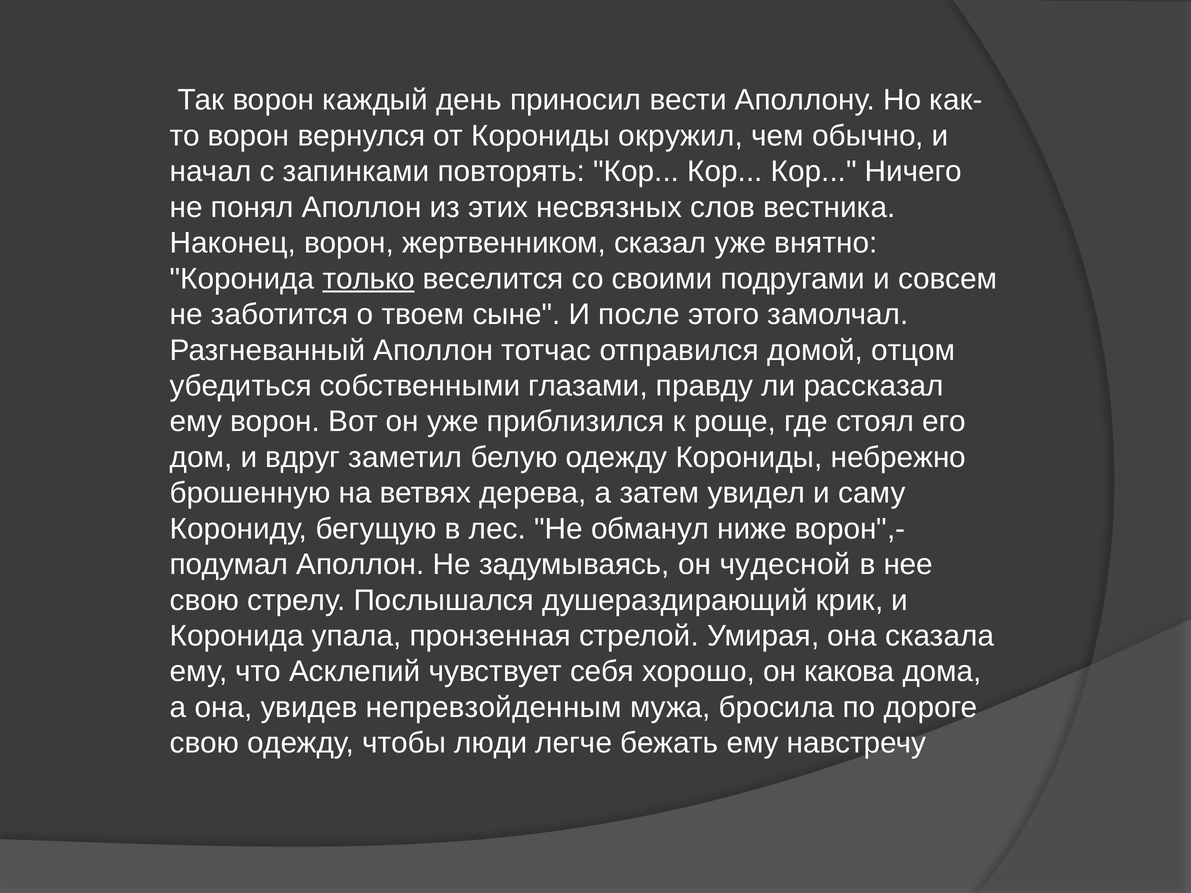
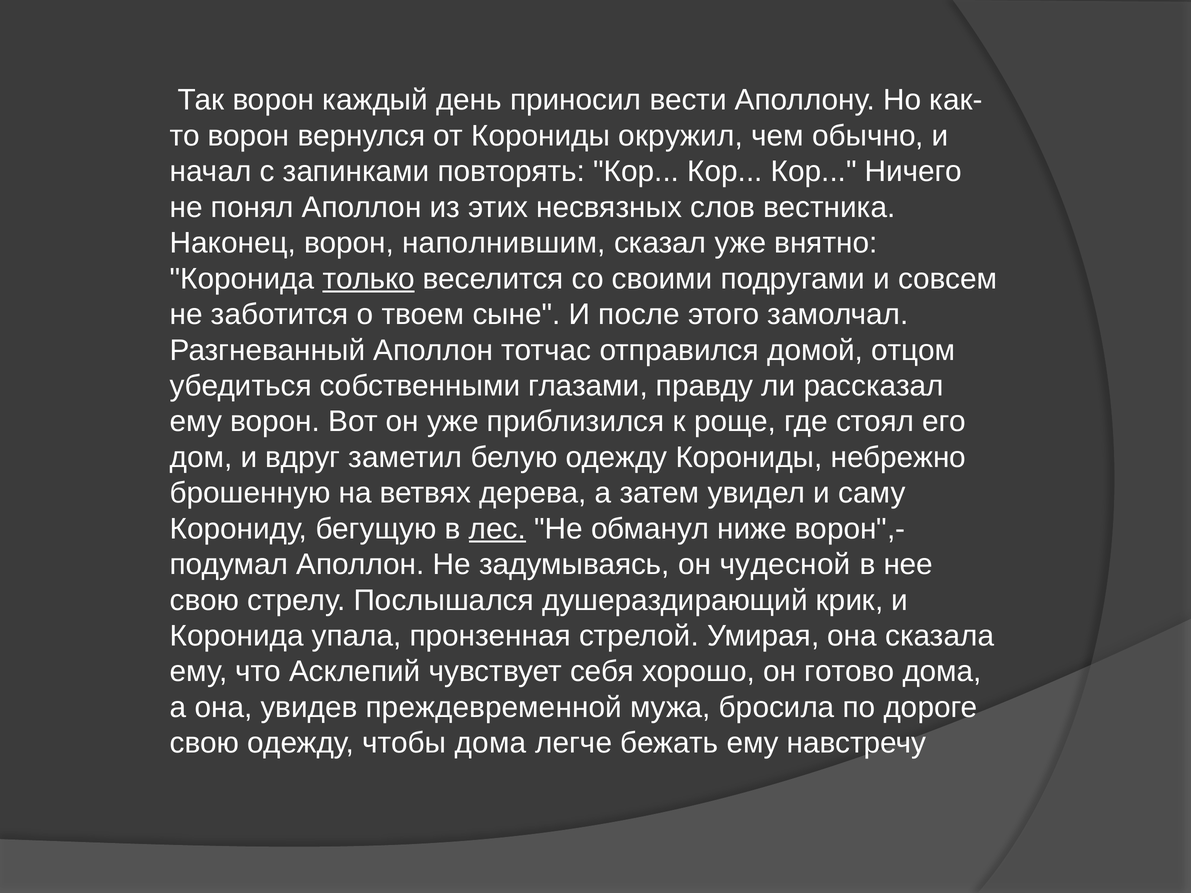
жертвенником: жертвенником -> наполнившим (504, 243)
лес underline: none -> present (497, 529)
какова: какова -> готово (849, 672)
непревзойденным: непревзойденным -> преждевременной (494, 708)
чтобы люди: люди -> дома (491, 743)
